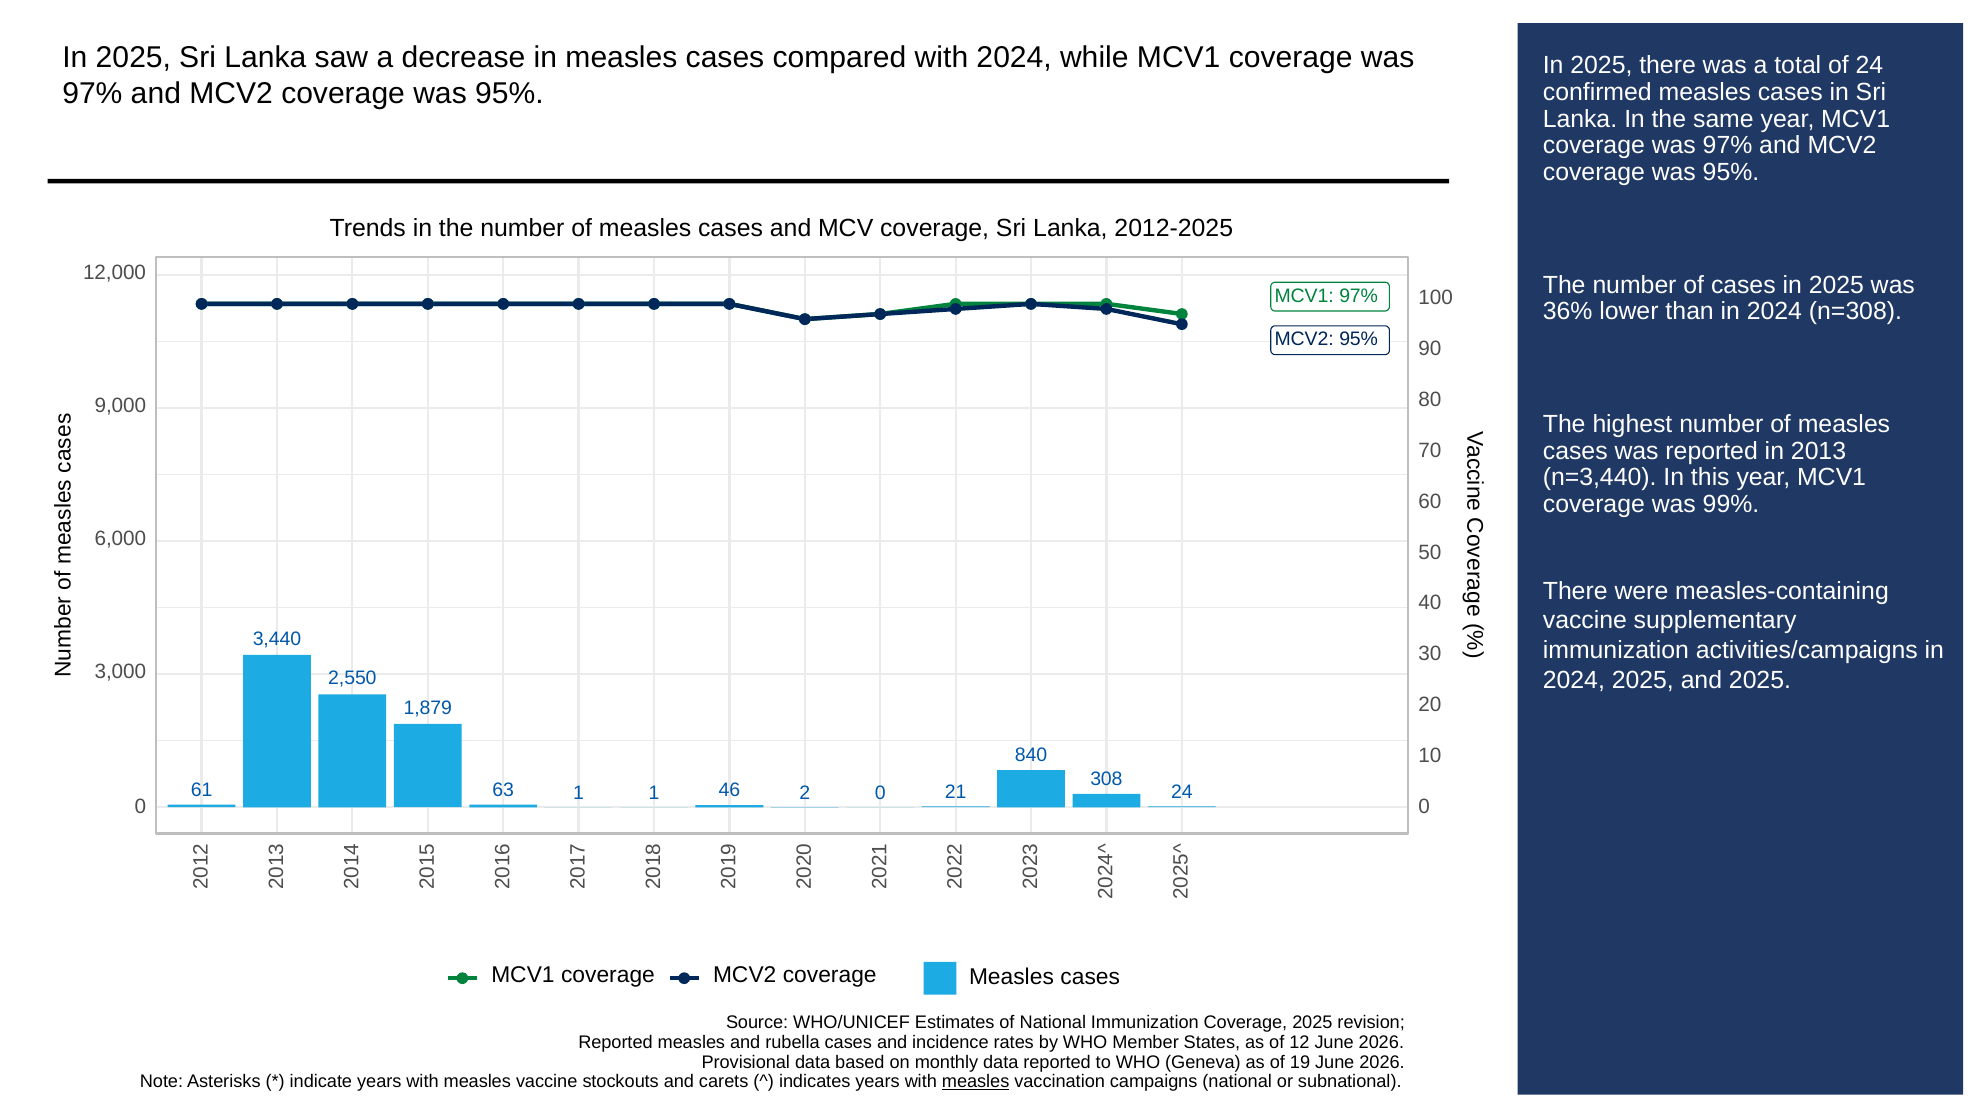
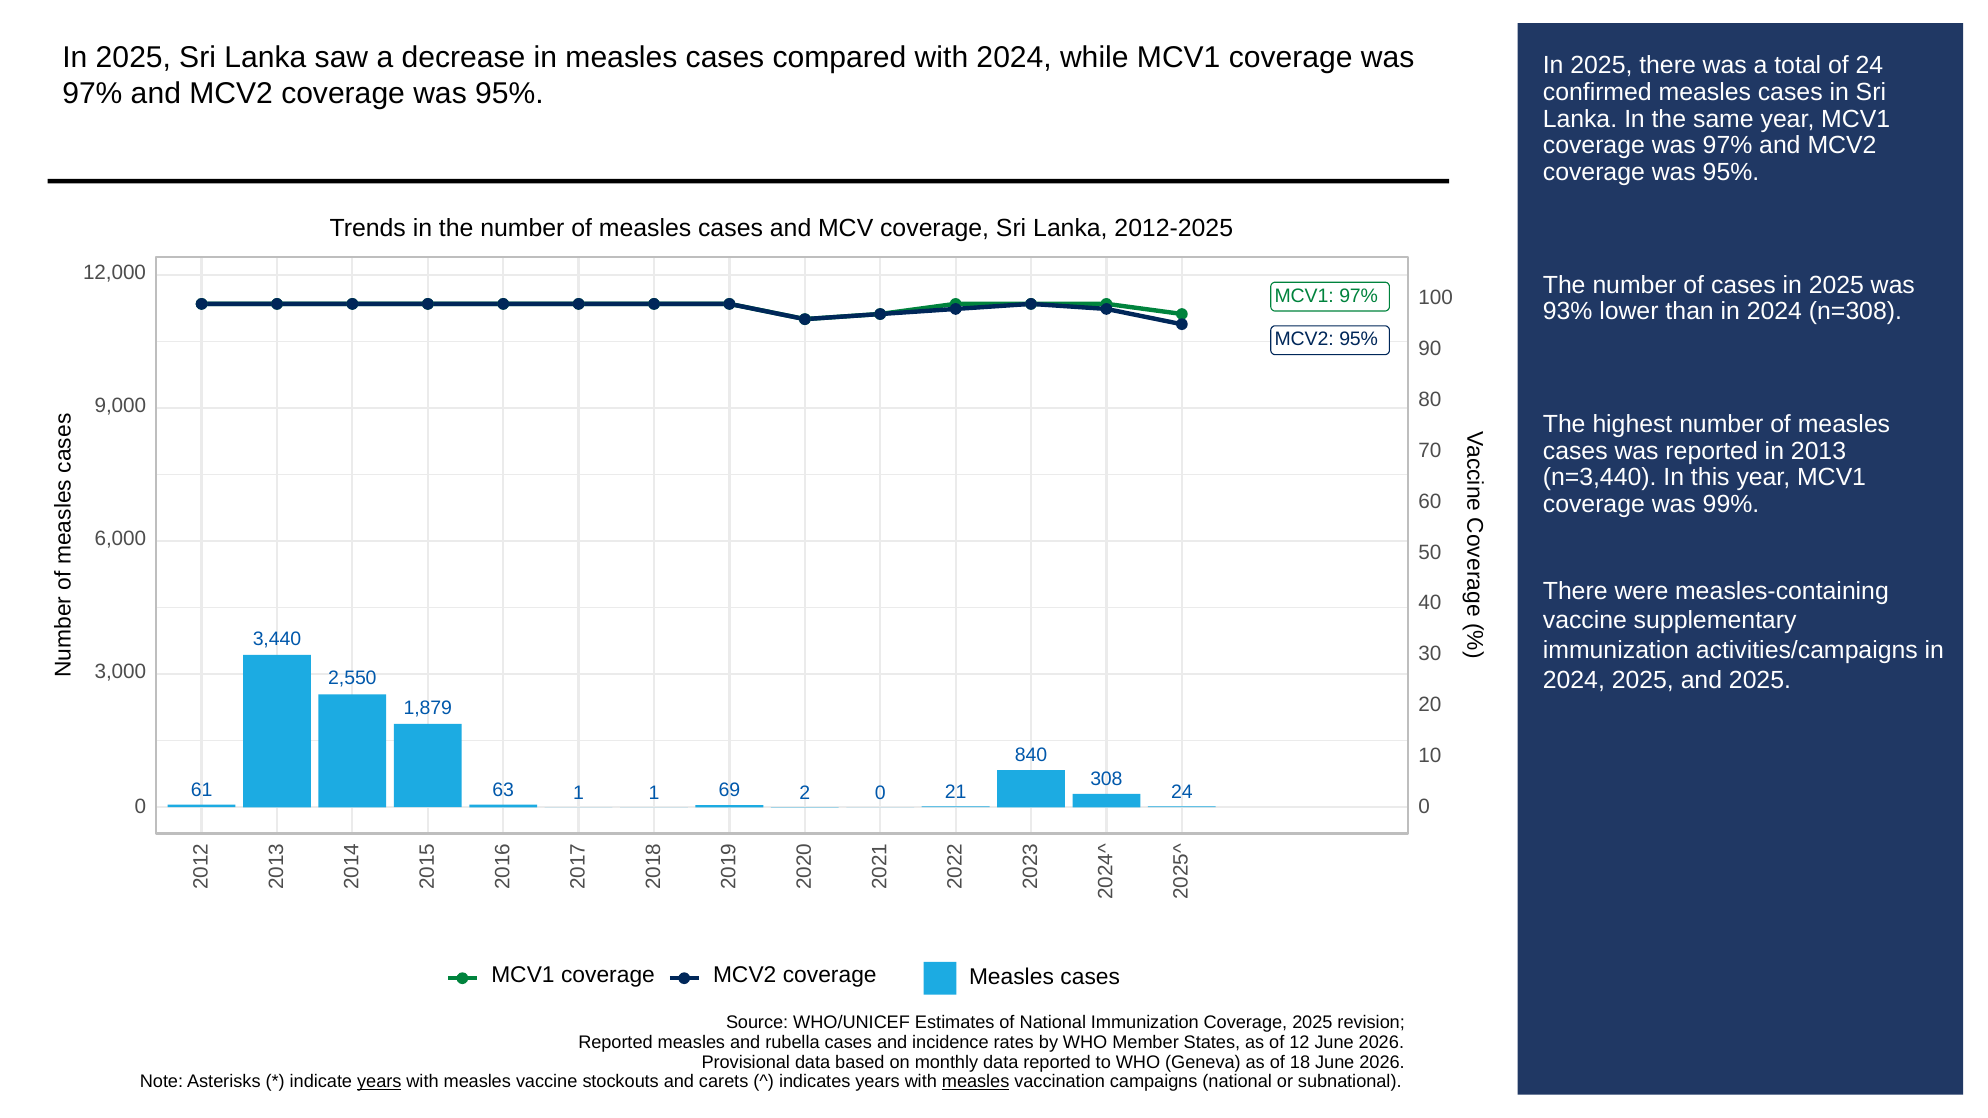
36%: 36% -> 93% (1568, 312)
46: 46 -> 69 (729, 791)
19: 19 -> 18 (1300, 1062)
years underline: none -> present (379, 1082)
